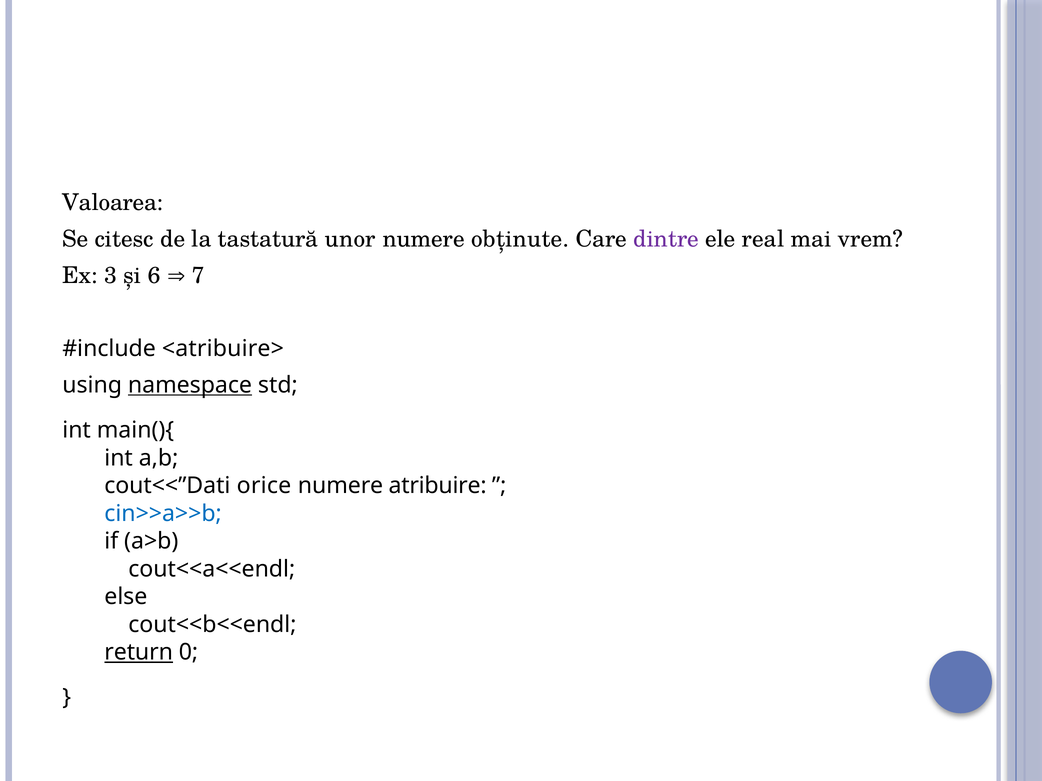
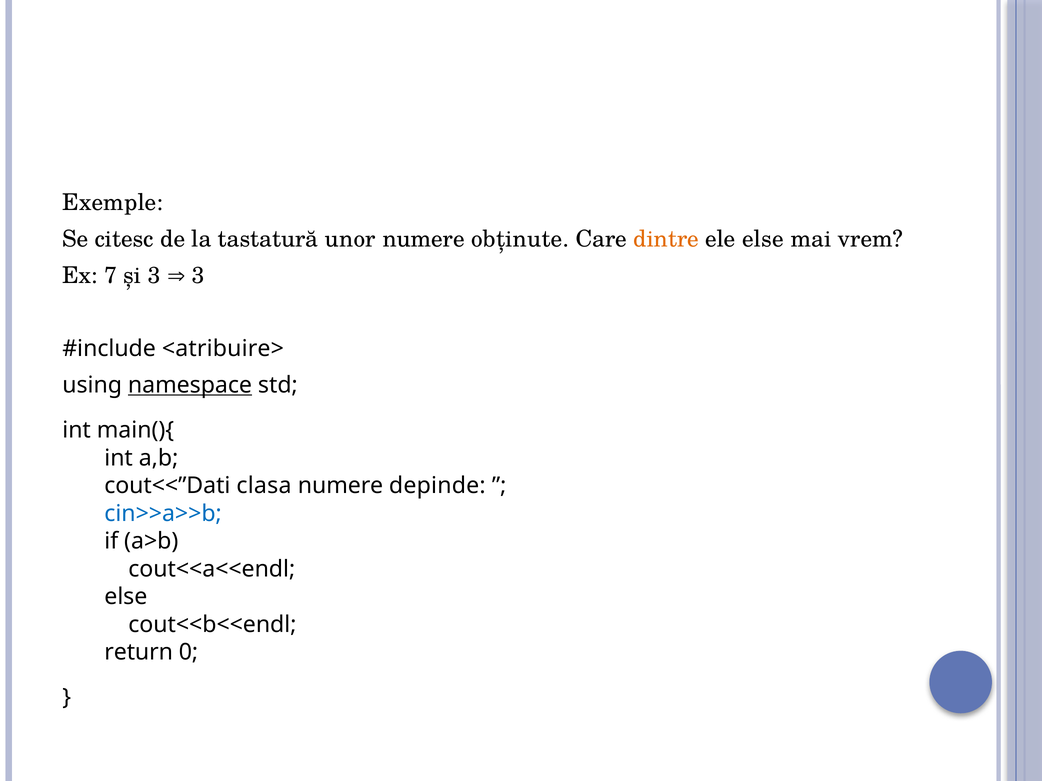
Valoarea: Valoarea -> Exemple (113, 203)
dintre colour: purple -> orange (666, 239)
ele real: real -> else (763, 239)
3: 3 -> 7 (111, 276)
și 6: 6 -> 3 (154, 276)
7: 7 -> 3 (198, 276)
orice: orice -> clasa (264, 486)
atribuire: atribuire -> depinde (437, 486)
return underline: present -> none (139, 653)
